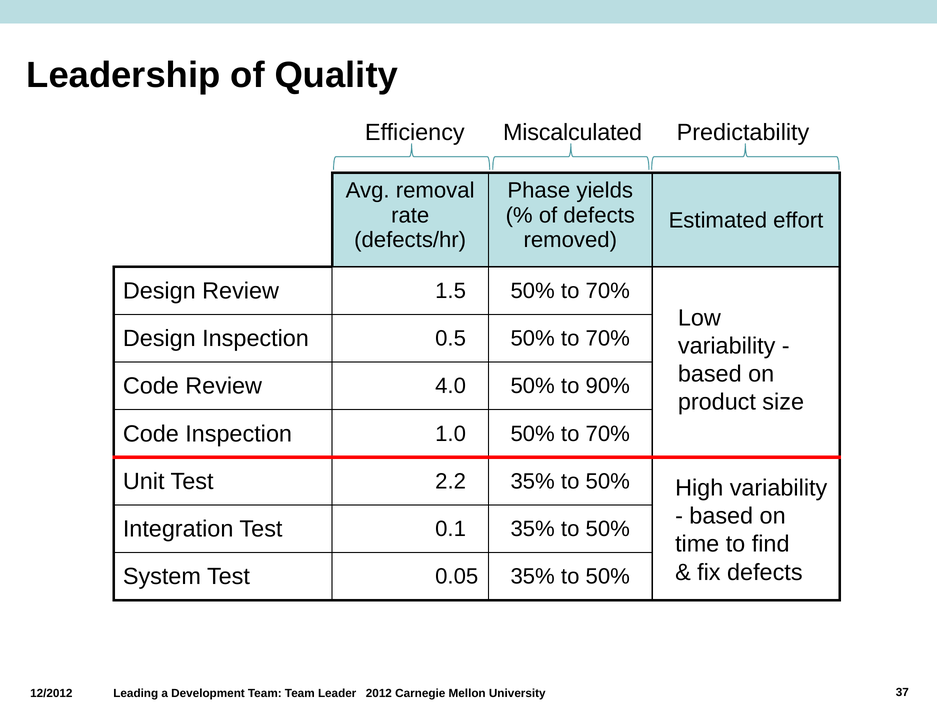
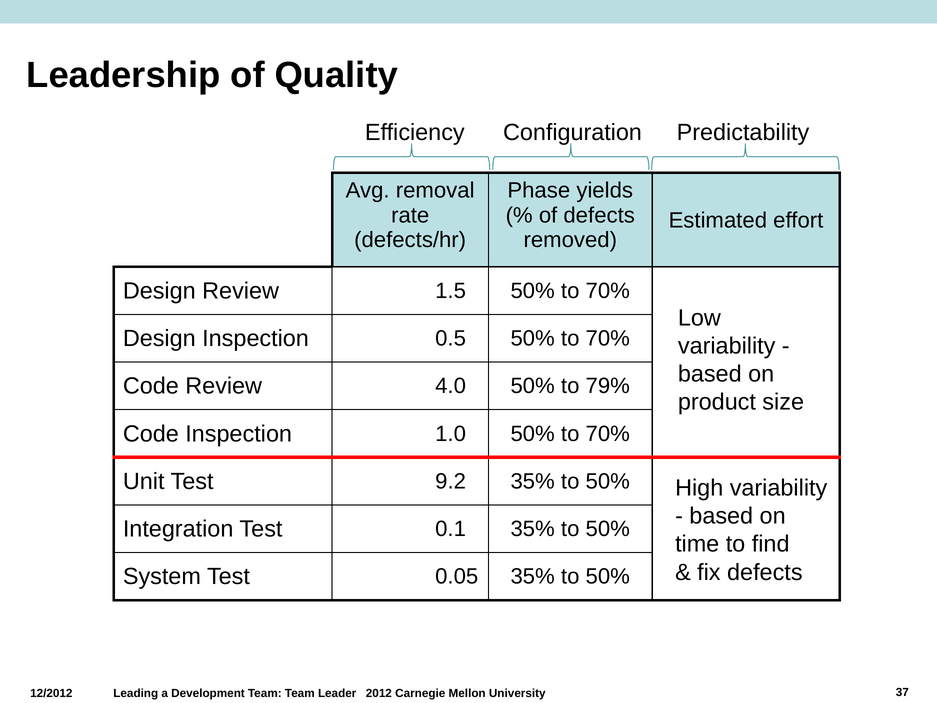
Miscalculated: Miscalculated -> Configuration (572, 132)
90%: 90% -> 79% (608, 386)
2.2: 2.2 -> 9.2 (451, 481)
